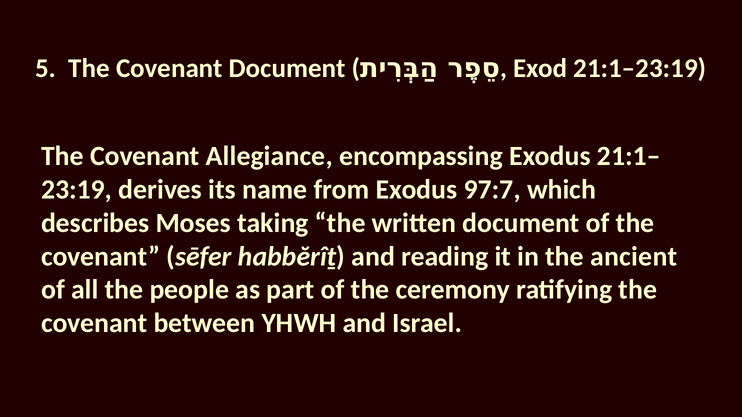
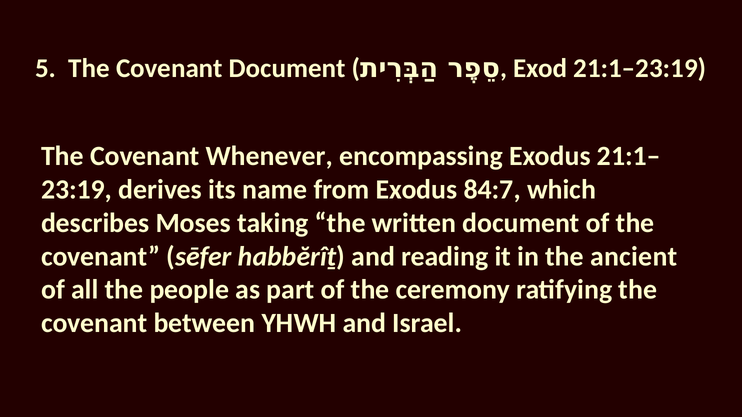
Allegiance: Allegiance -> Whenever (269, 156)
97:7: 97:7 -> 84:7 (492, 190)
